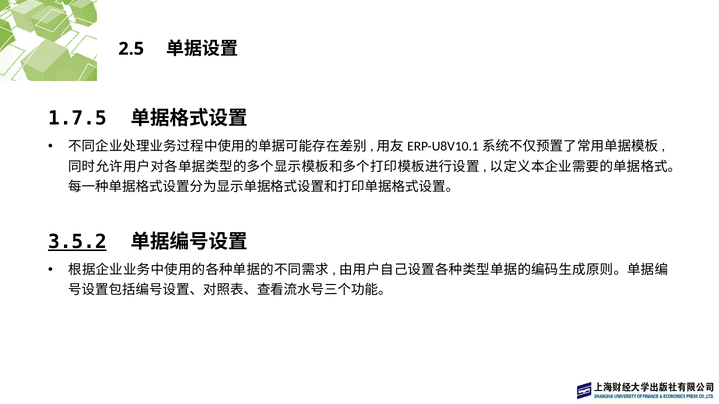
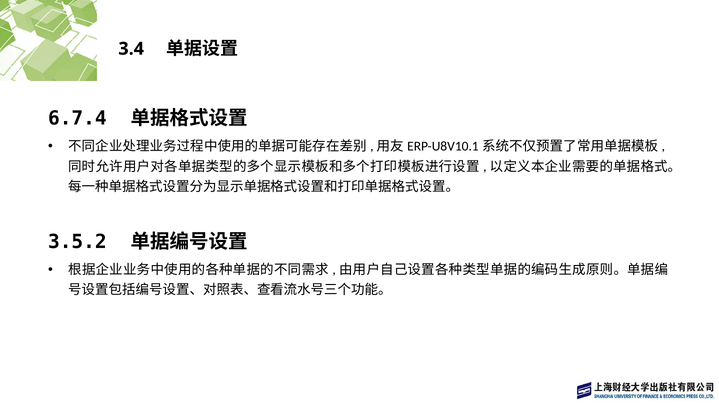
2.5: 2.5 -> 3.4 (131, 49)
1.7.5: 1.7.5 -> 6.7.4 (77, 119)
3.5.2 underline: present -> none (77, 242)
